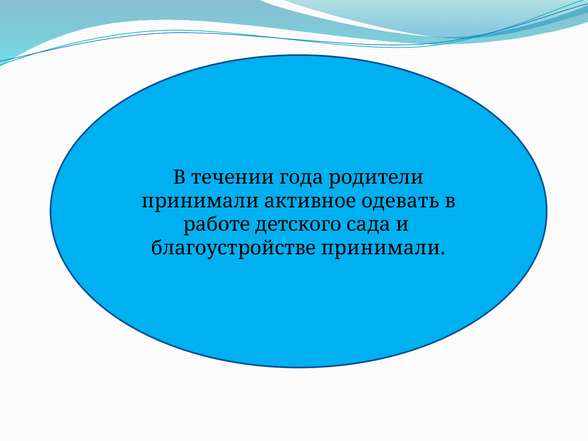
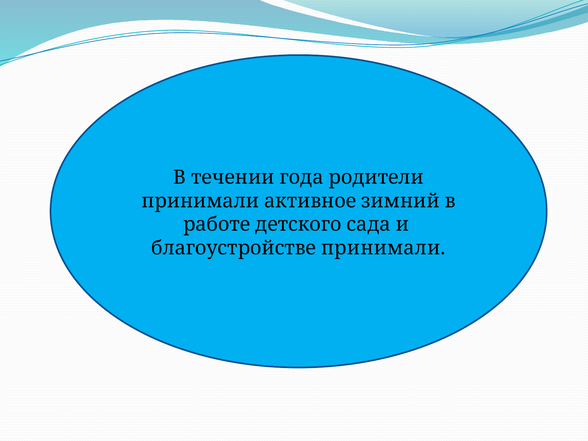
одевать: одевать -> зимний (401, 201)
